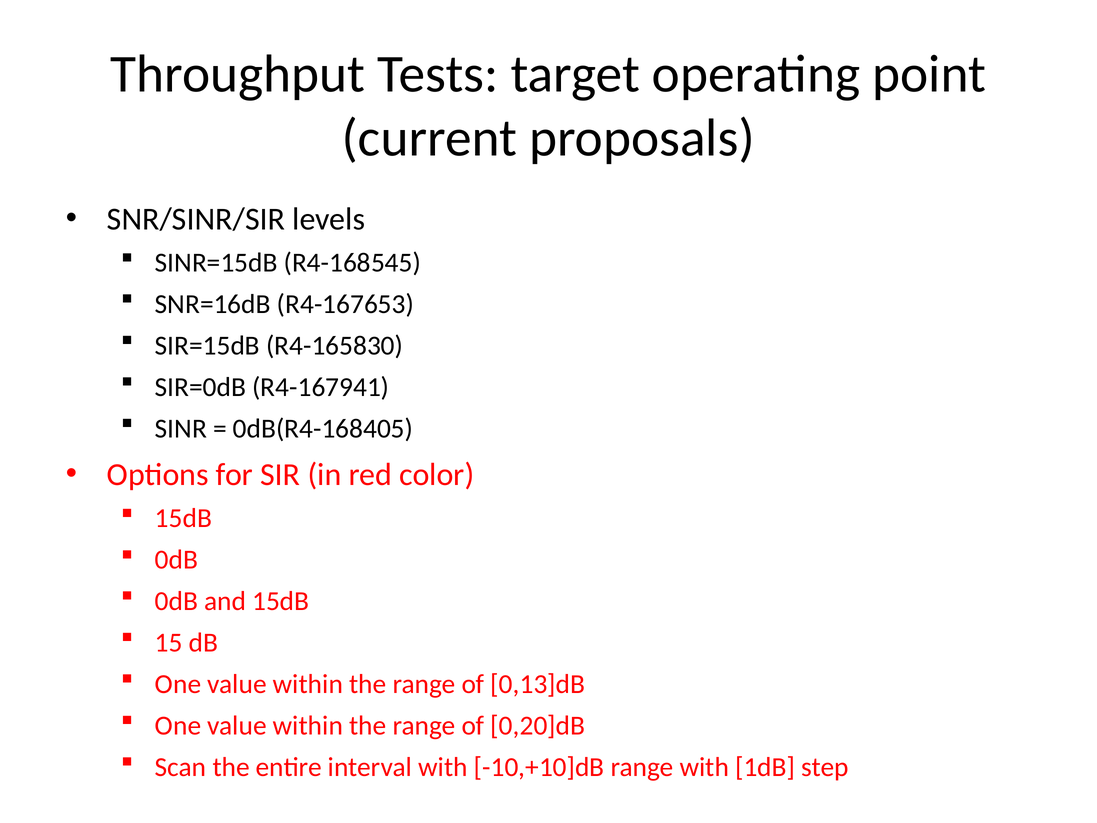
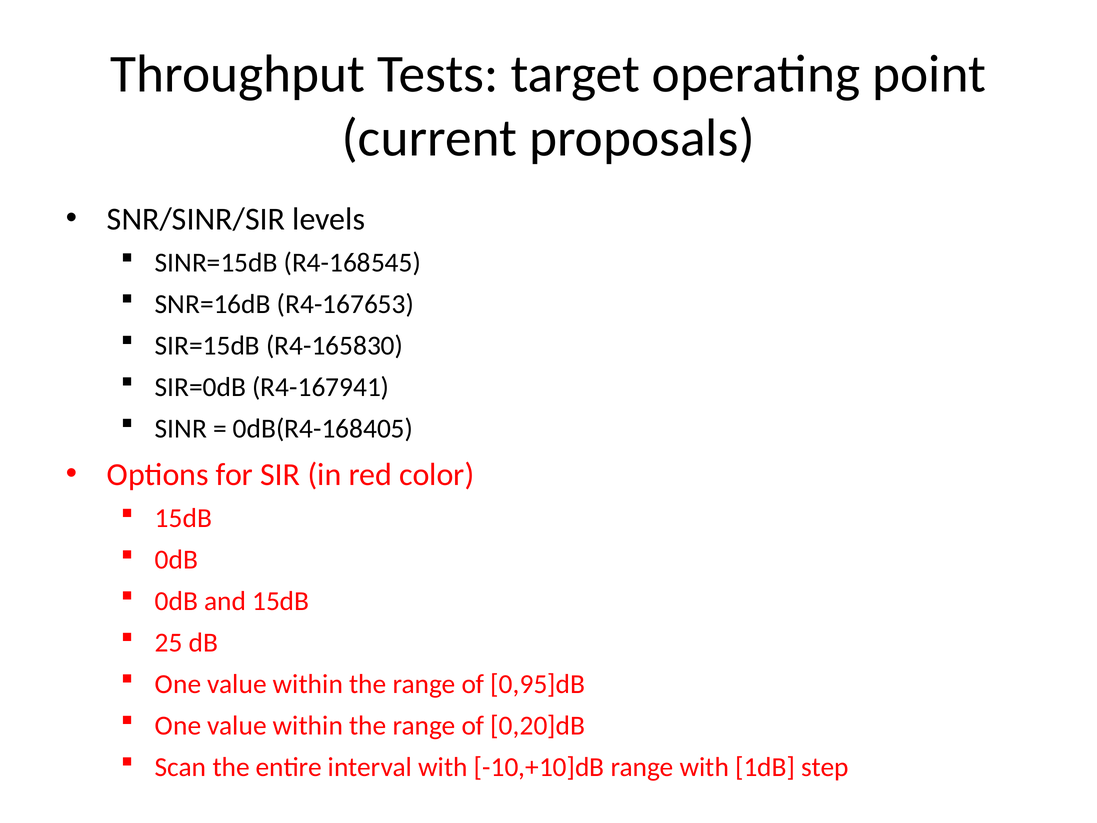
15: 15 -> 25 (169, 643)
0,13]dB: 0,13]dB -> 0,95]dB (538, 684)
